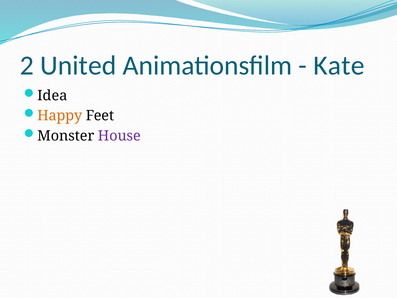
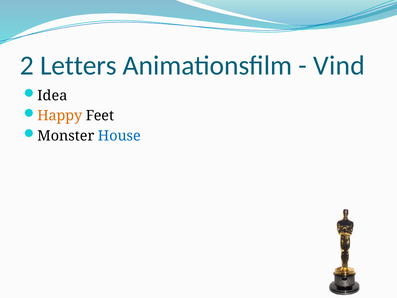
United: United -> Letters (78, 66)
Kate: Kate -> Vind (339, 66)
House colour: purple -> blue (119, 136)
